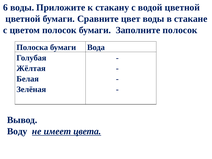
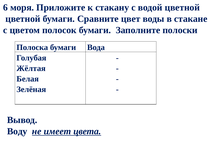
6 воды: воды -> моря (22, 8)
Заполните полосок: полосок -> полоски (180, 30)
